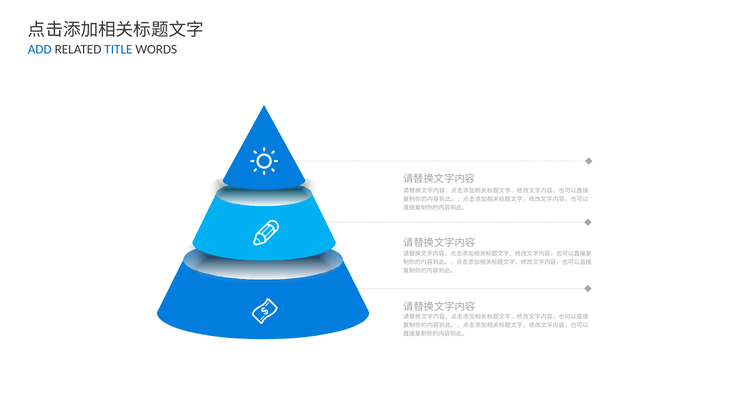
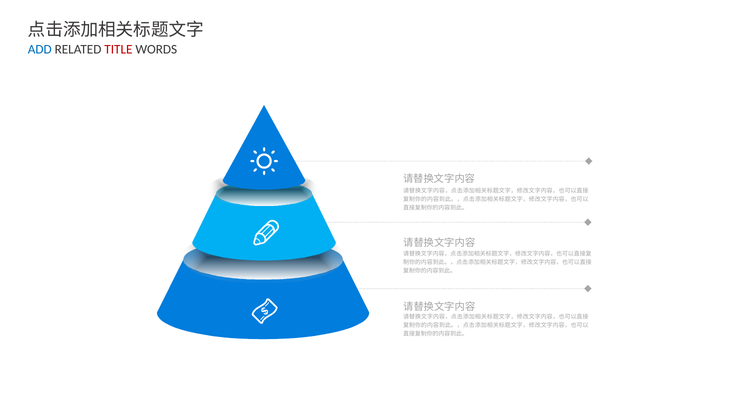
TITLE colour: blue -> red (118, 49)
